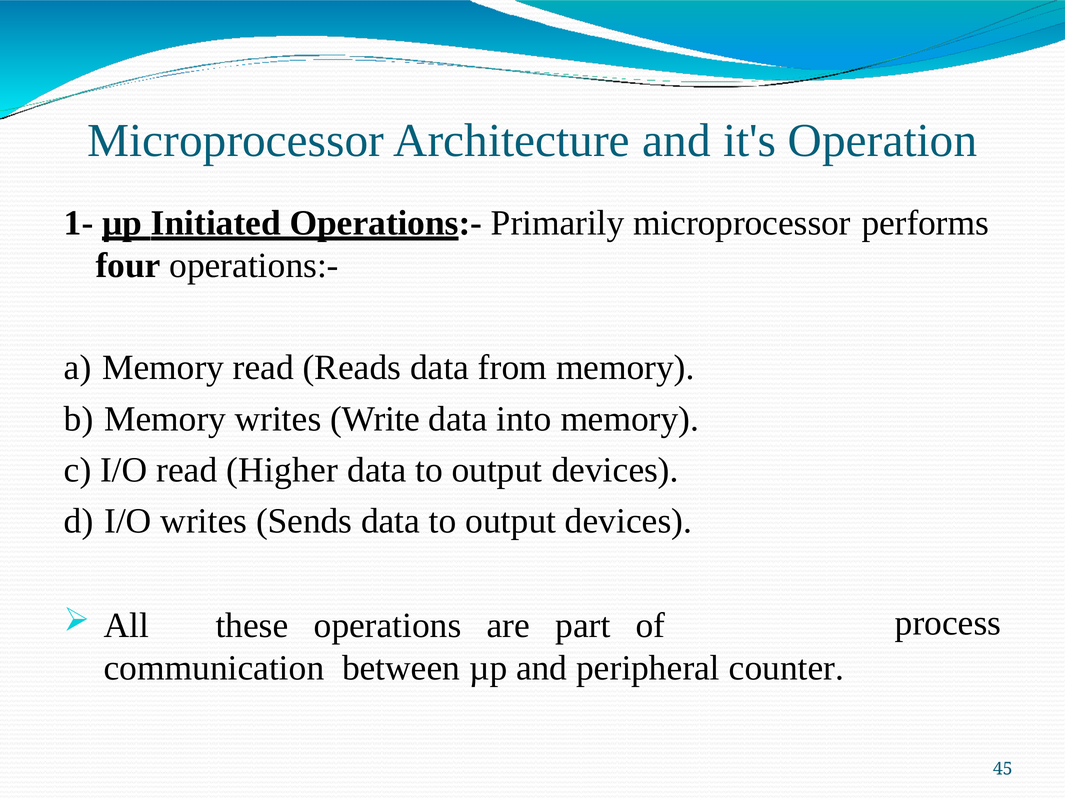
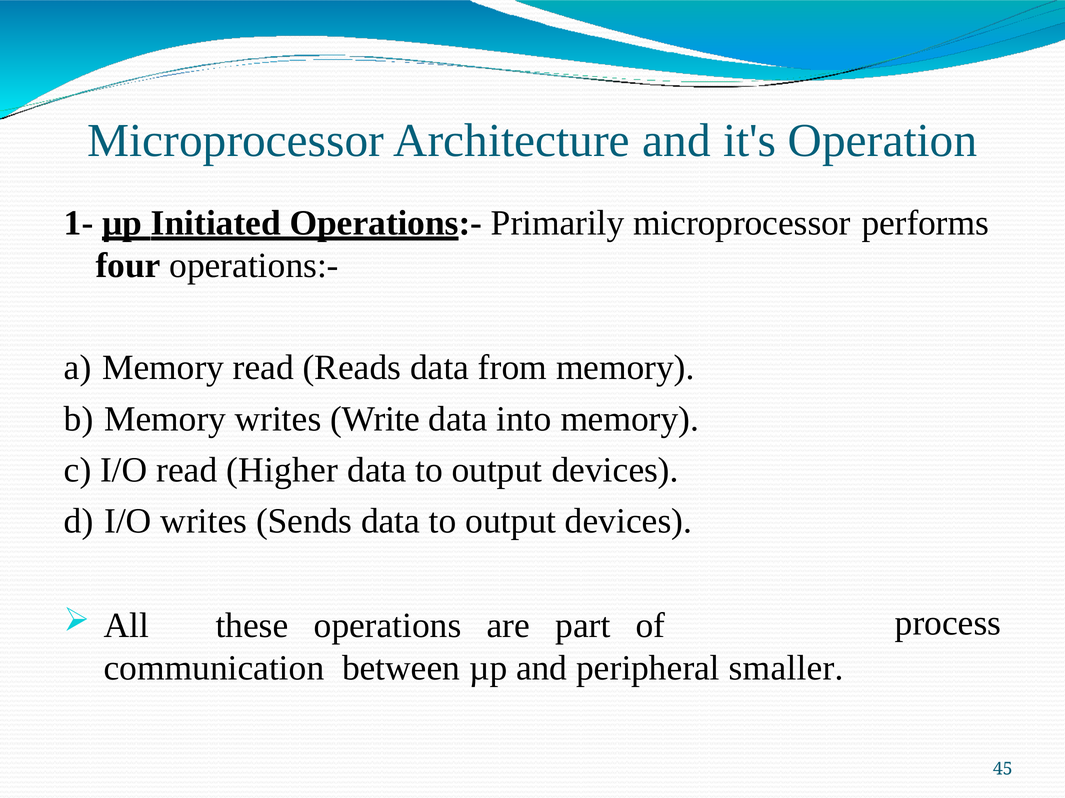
counter: counter -> smaller (786, 669)
